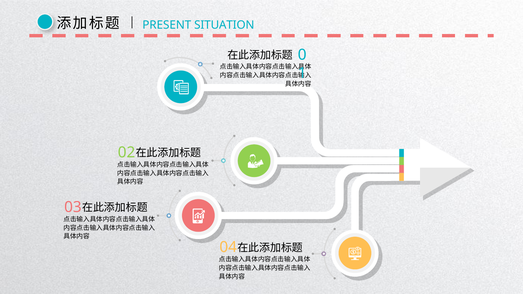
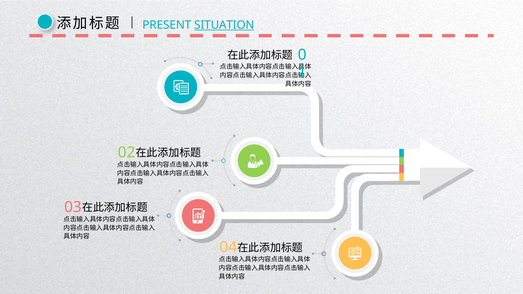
SITUATION underline: none -> present (224, 25)
